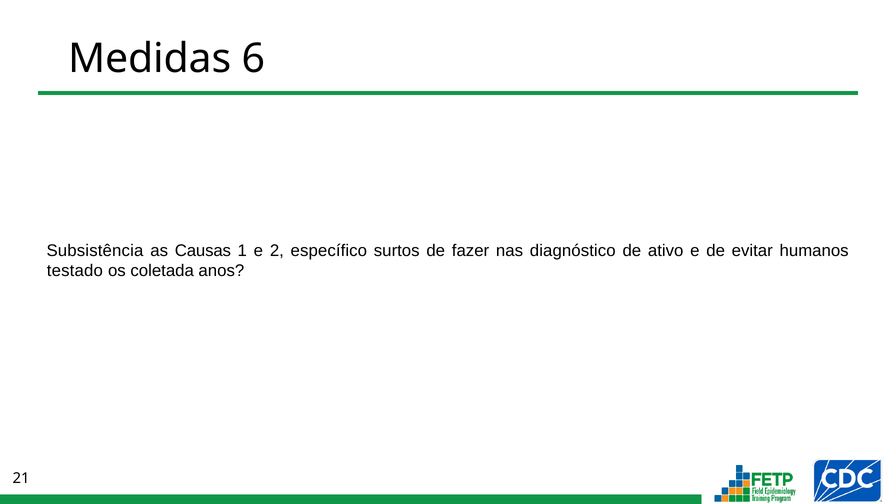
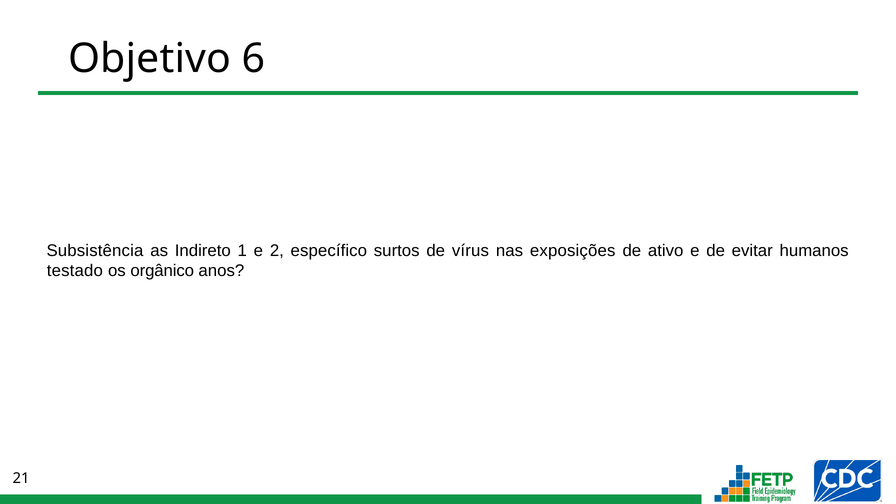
Medidas: Medidas -> Objetivo (150, 59)
Causas: Causas -> Indireto (203, 251)
fazer: fazer -> vírus (470, 251)
diagnóstico: diagnóstico -> exposições (573, 251)
coletada: coletada -> orgânico (162, 271)
